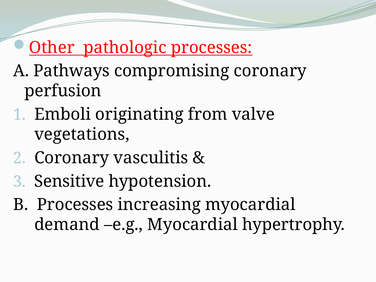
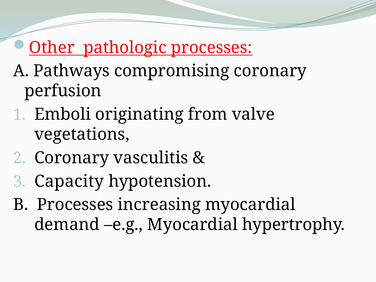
Sensitive: Sensitive -> Capacity (69, 181)
